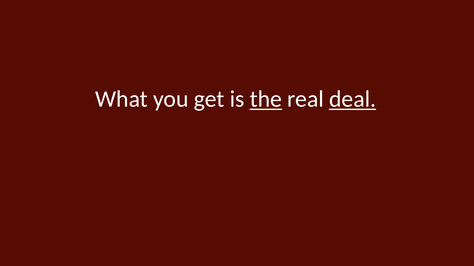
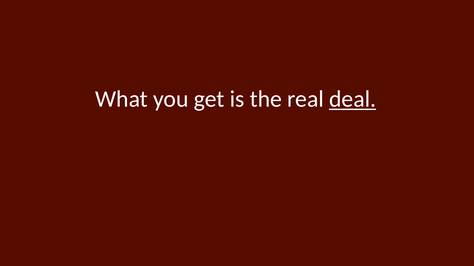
the underline: present -> none (266, 99)
